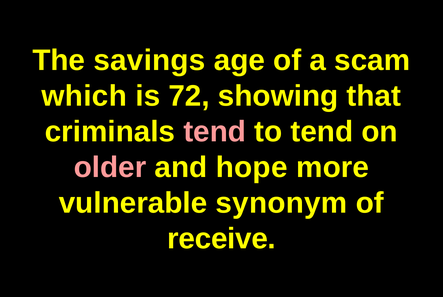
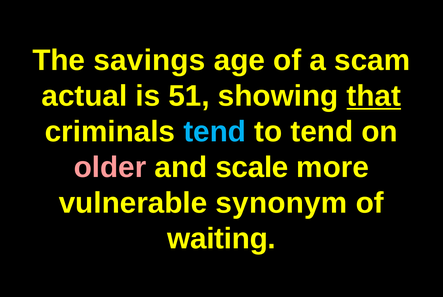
which: which -> actual (84, 96)
72: 72 -> 51 (189, 96)
that underline: none -> present (374, 96)
tend colour: pink -> light blue (215, 132)
hope: hope -> scale (252, 167)
receive: receive -> waiting (222, 239)
